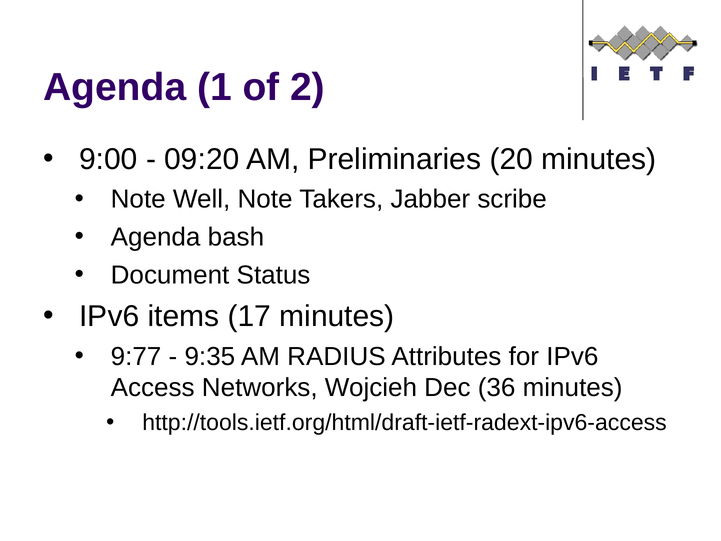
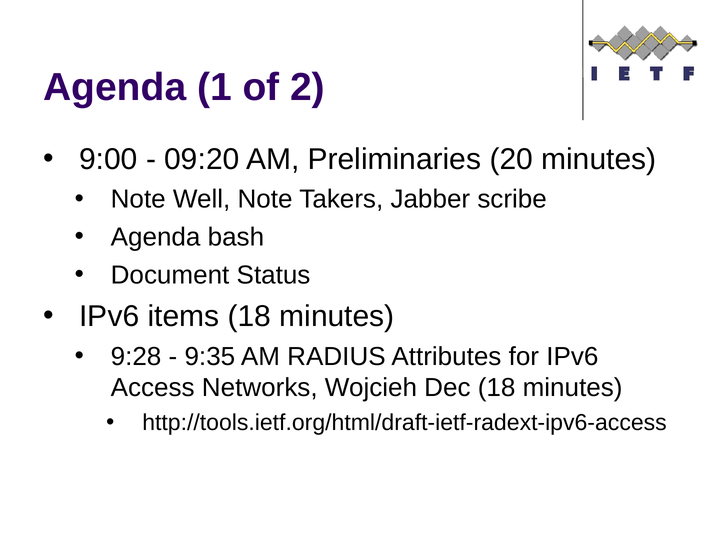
items 17: 17 -> 18 (249, 316)
9:77: 9:77 -> 9:28 (136, 356)
Dec 36: 36 -> 18 (497, 388)
